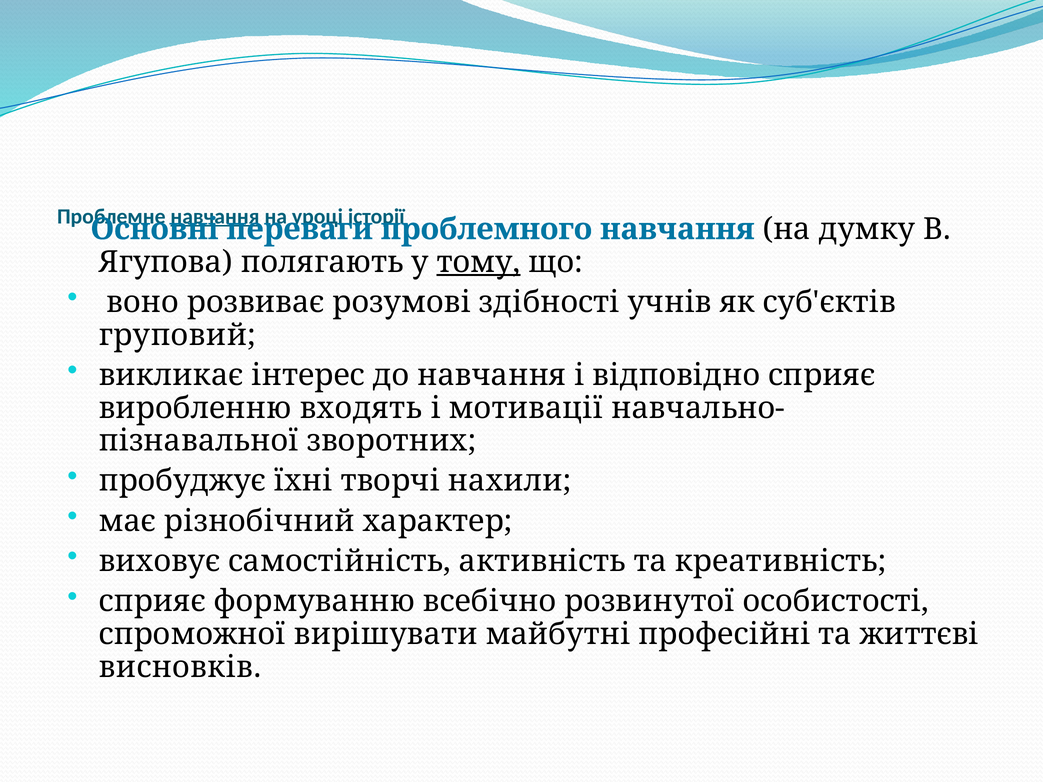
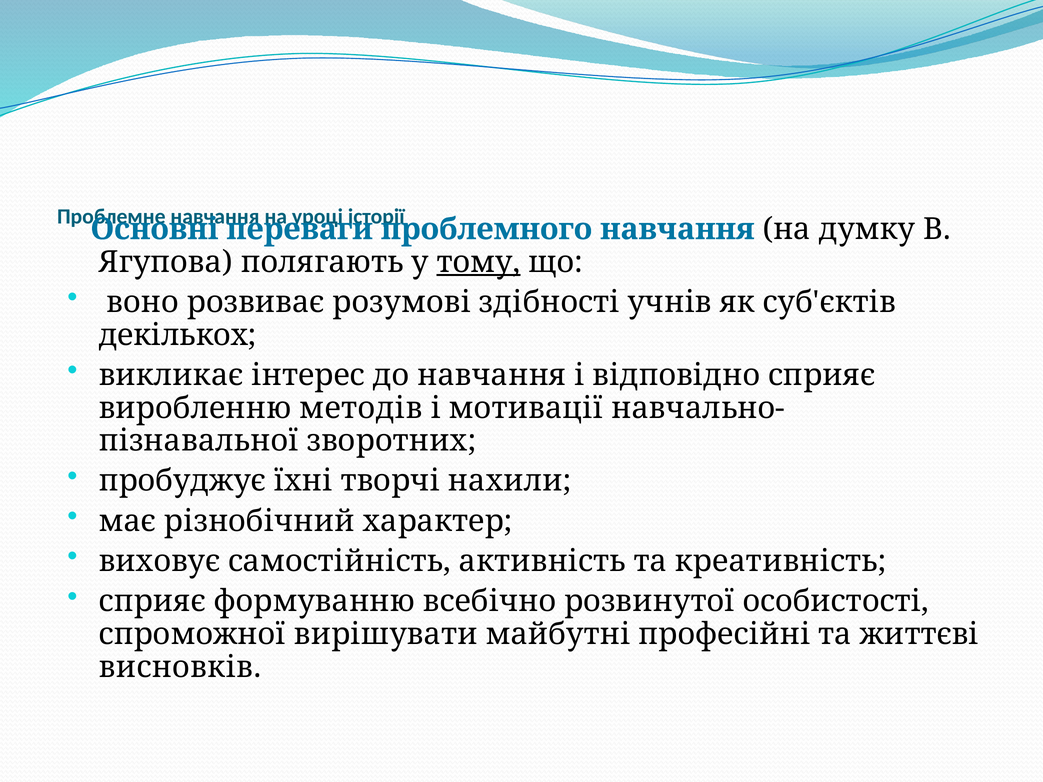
навчання underline: present -> none (215, 217)
груповий: груповий -> декількох (178, 335)
входять: входять -> методів (361, 408)
